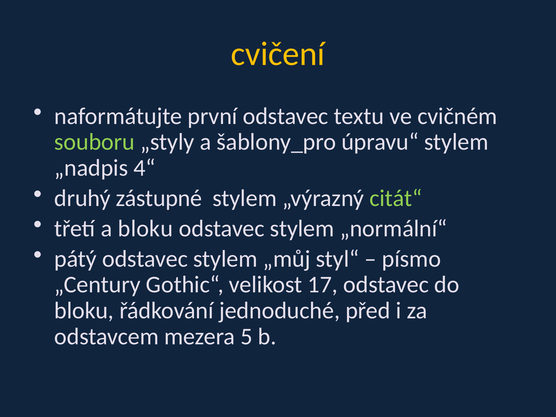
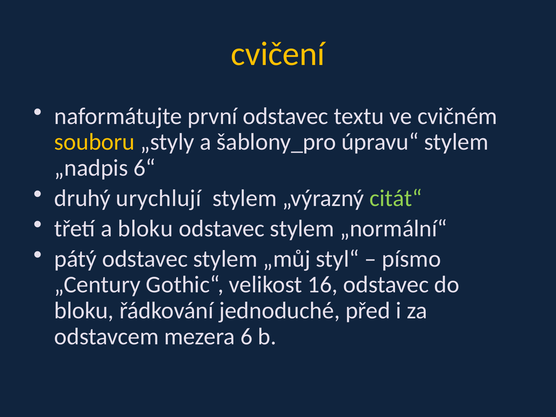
souboru colour: light green -> yellow (95, 142)
4“: 4“ -> 6“ (145, 168)
zástupné: zástupné -> urychlují (159, 198)
17: 17 -> 16 (323, 285)
5: 5 -> 6 (247, 336)
